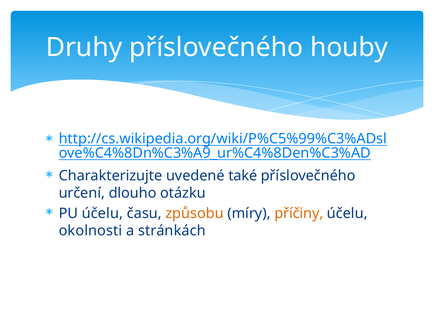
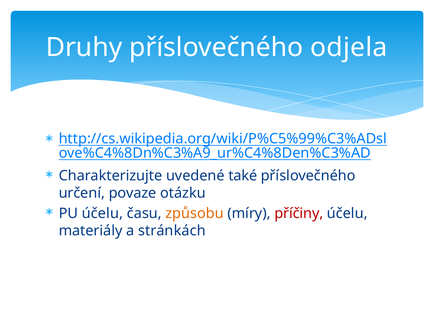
houby: houby -> odjela (349, 48)
dlouho: dlouho -> povaze (133, 193)
příčiny colour: orange -> red (299, 214)
okolnosti: okolnosti -> materiály (91, 231)
